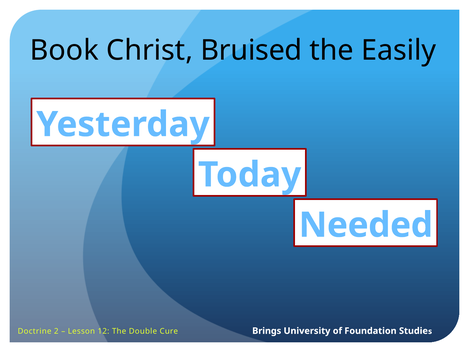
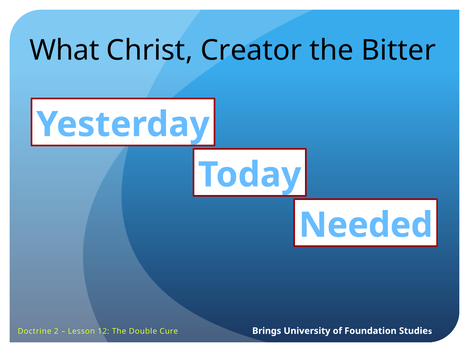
Book: Book -> What (64, 50)
Bruised: Bruised -> Creator (251, 50)
Easily: Easily -> Bitter (399, 50)
